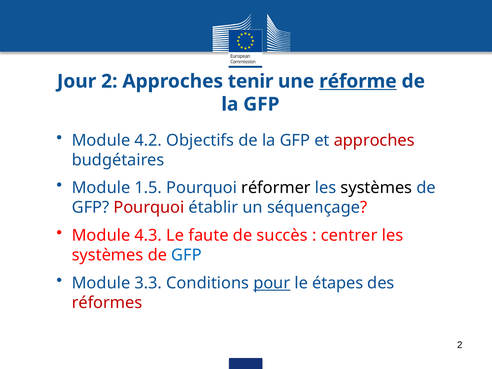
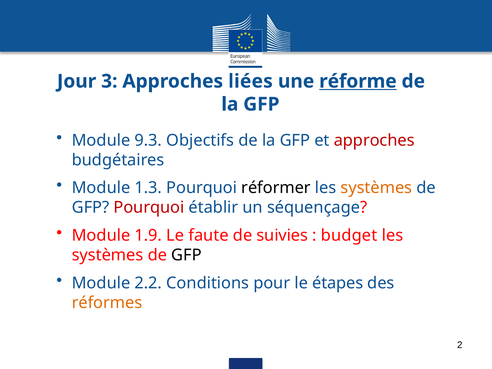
Jour 2: 2 -> 3 (109, 81)
tenir: tenir -> liées (250, 81)
4.2: 4.2 -> 9.3 (148, 140)
1.5: 1.5 -> 1.3 (148, 188)
systèmes colour: black -> orange (376, 188)
4.3: 4.3 -> 1.9 (148, 235)
succès: succès -> suivies (282, 235)
centrer: centrer -> budget (349, 235)
GFP colour: blue -> black (187, 255)
3.3: 3.3 -> 2.2 (148, 283)
pour underline: present -> none (272, 283)
réformes colour: red -> orange (107, 303)
